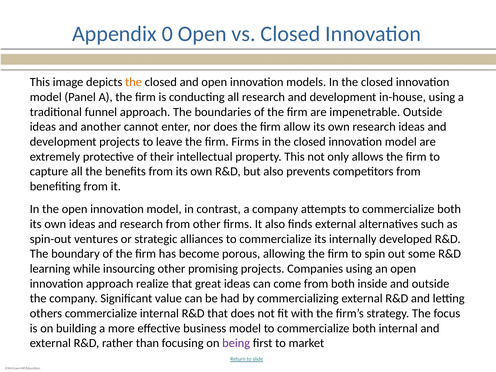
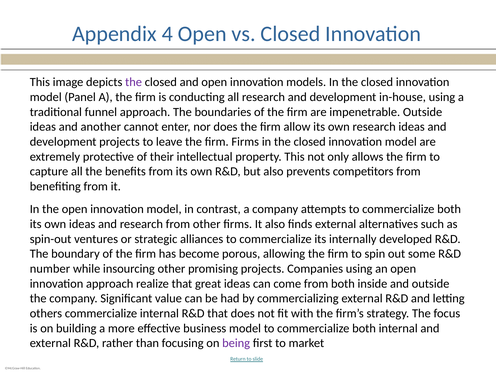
0: 0 -> 4 (167, 34)
the colour: orange -> purple (134, 82)
learning: learning -> number (50, 269)
